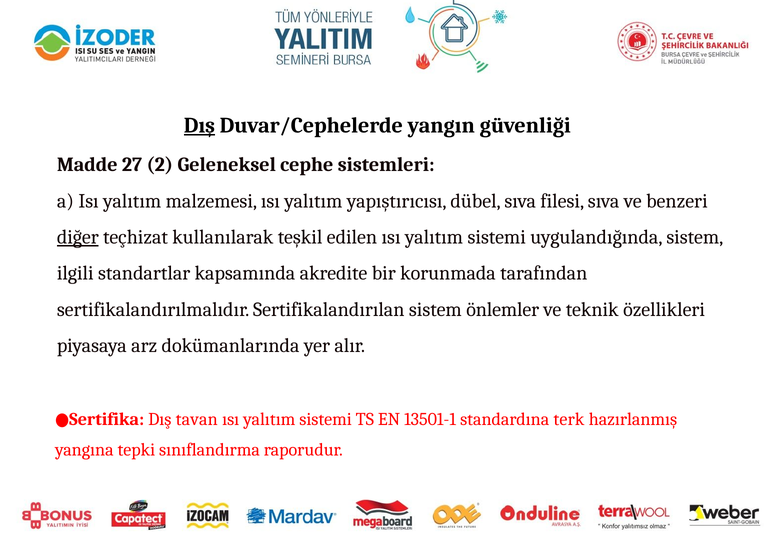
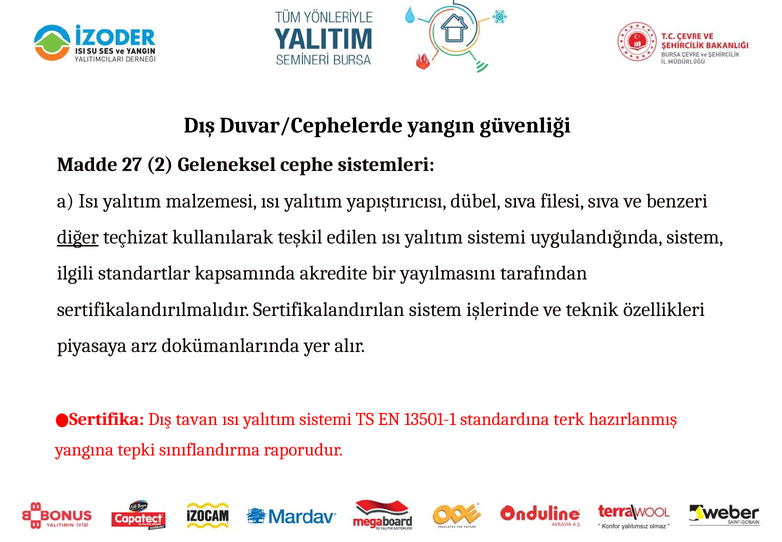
Dış underline: present -> none (199, 125)
korunmada: korunmada -> yayılmasını (448, 273)
önlemler: önlemler -> işlerinde (503, 309)
